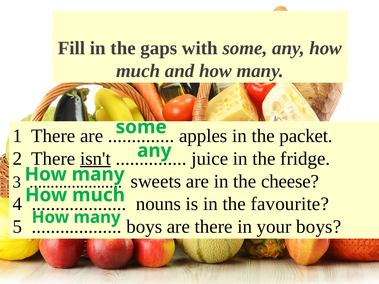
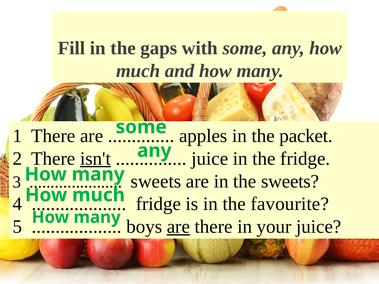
the cheese: cheese -> sweets (290, 181)
nouns: nouns -> fridge (158, 204)
are underline: none -> present (178, 227)
your boys: boys -> juice (319, 227)
